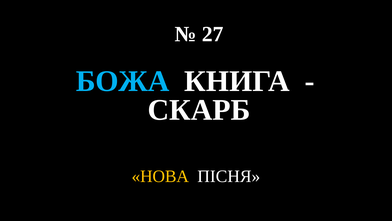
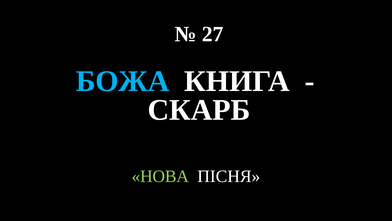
НОВА colour: yellow -> light green (160, 176)
